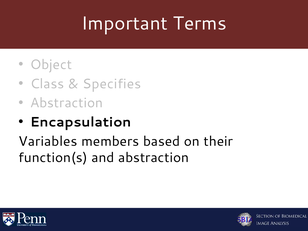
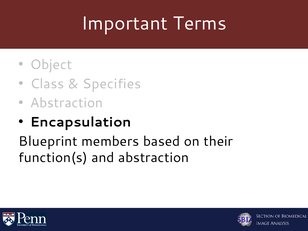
Variables: Variables -> Blueprint (48, 141)
